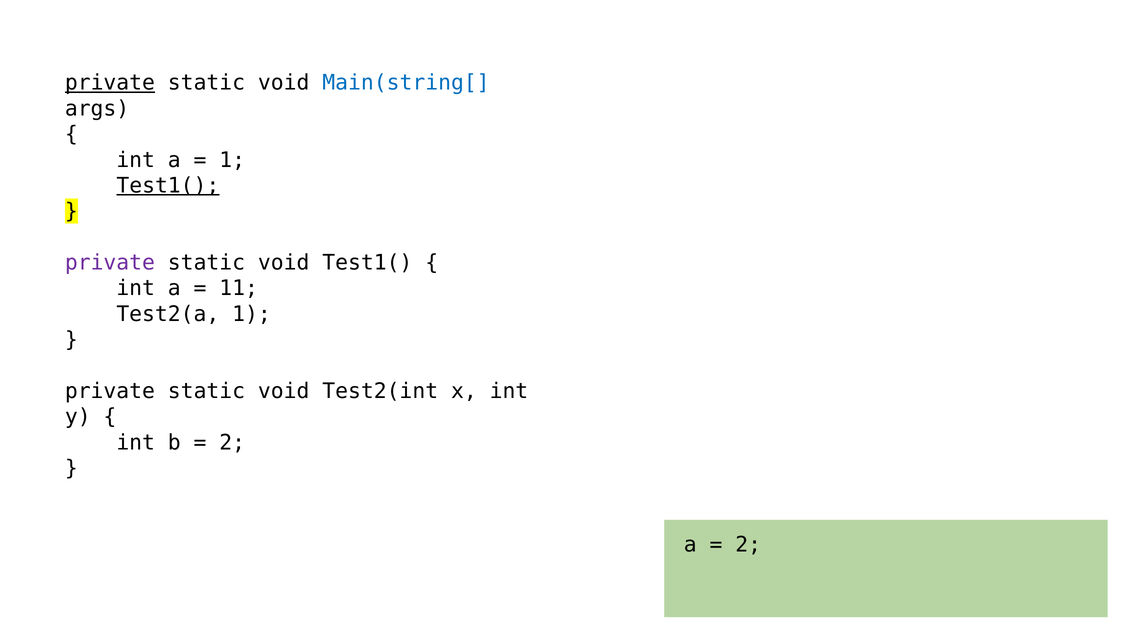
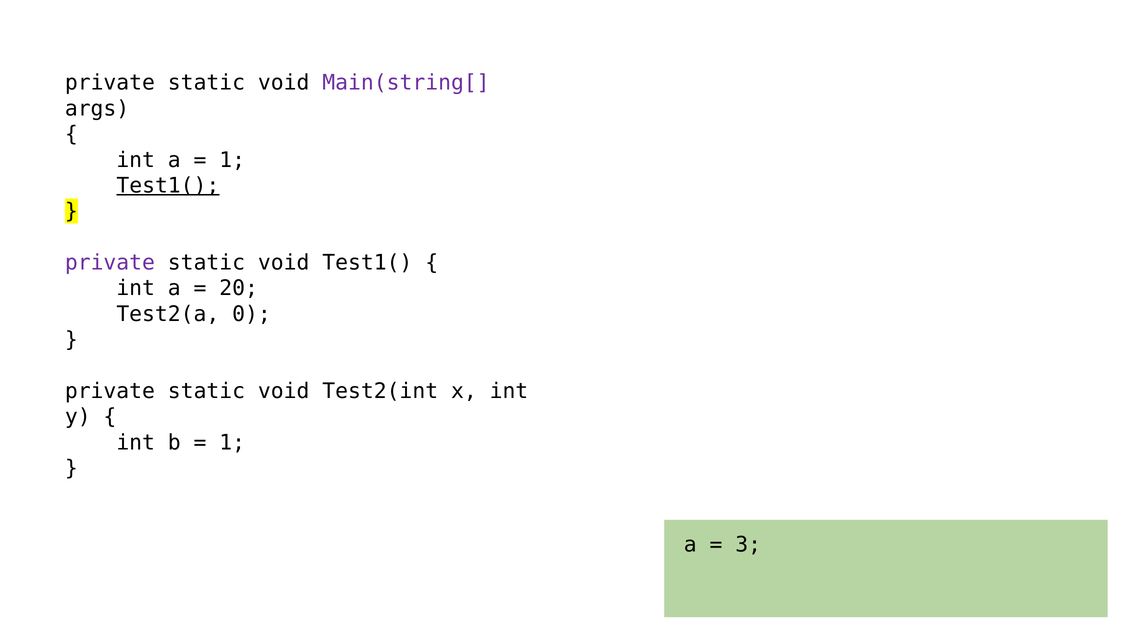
private underline: present -> none (110, 83)
Main(string[ colour: blue -> purple (406, 83)
11: 11 -> 20 (239, 288)
Test2(a 1: 1 -> 0 (251, 314)
2: 2 -> 1 (232, 442)
2: 2 -> 3 (748, 545)
